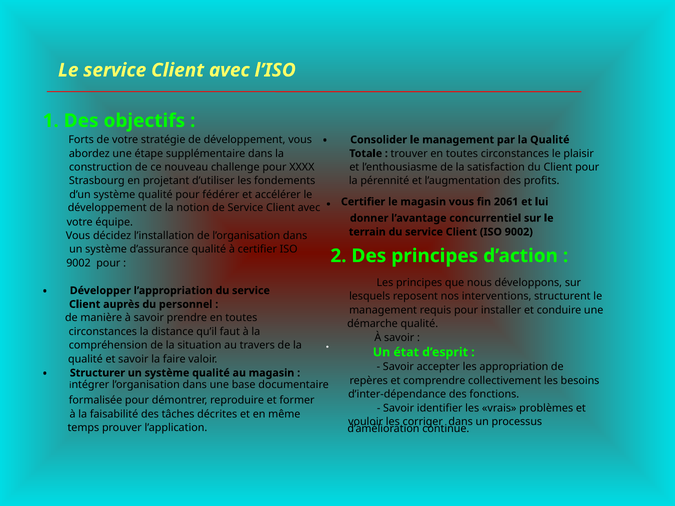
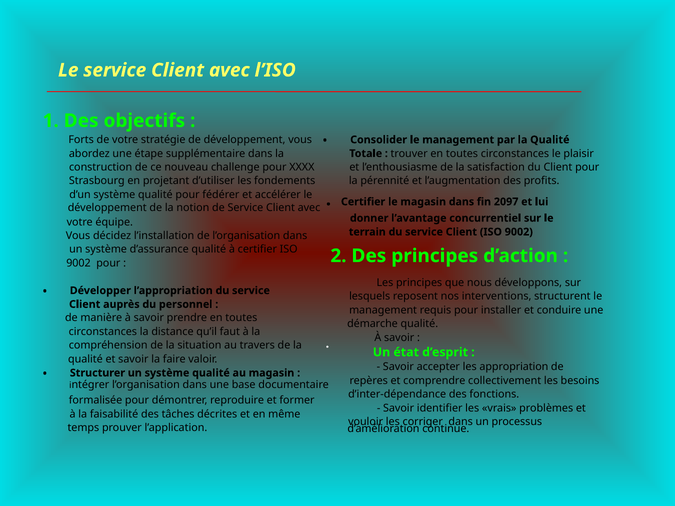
magasin vous: vous -> dans (461, 202)
2061: 2061 -> 2097 (506, 202)
